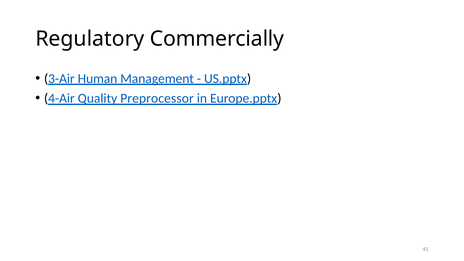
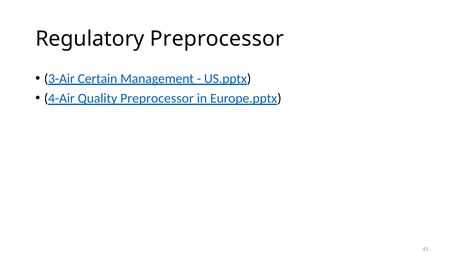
Regulatory Commercially: Commercially -> Preprocessor (217, 39)
Human: Human -> Certain (98, 79)
